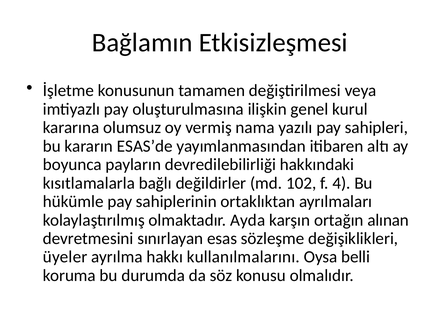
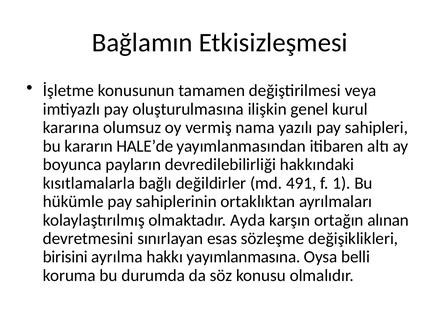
ESAS’de: ESAS’de -> HALE’de (145, 146)
102: 102 -> 491 (301, 183)
4: 4 -> 1 (341, 183)
üyeler: üyeler -> birisini (65, 257)
kullanılmalarını: kullanılmalarını -> yayımlanmasına (243, 257)
